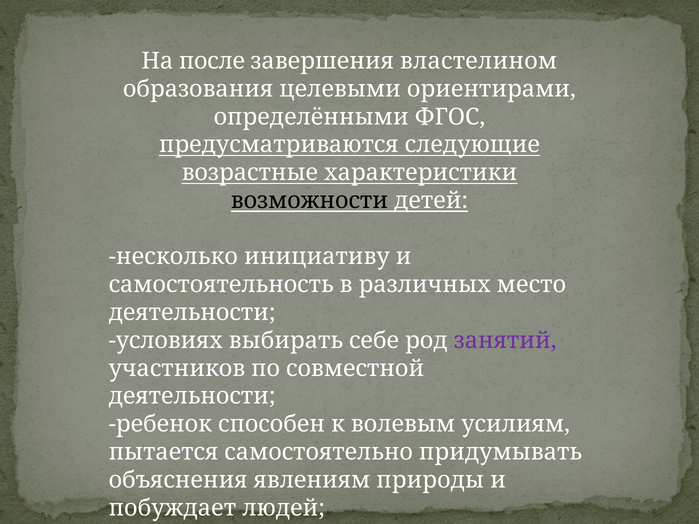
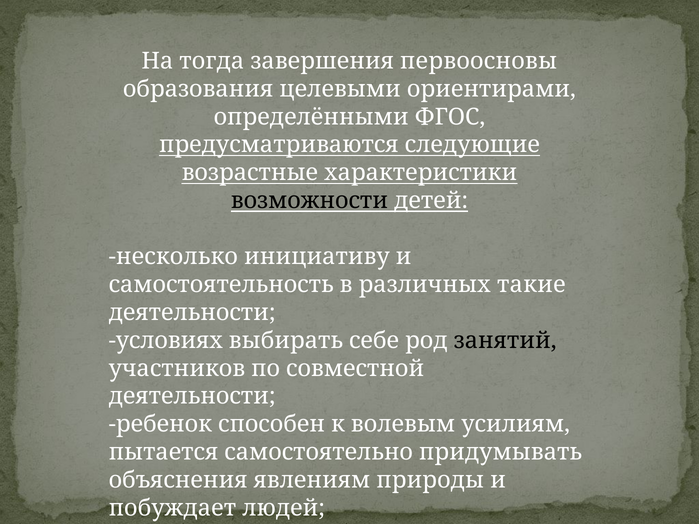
после: после -> тогда (212, 61)
властелином: властелином -> первоосновы (479, 61)
место: место -> такие (531, 285)
занятий colour: purple -> black (505, 341)
